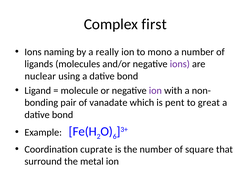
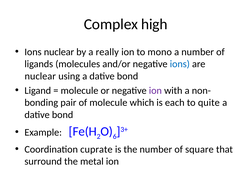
first: first -> high (154, 24)
Ions naming: naming -> nuclear (59, 52)
ions colour: purple -> blue (180, 64)
of vanadate: vanadate -> molecule (108, 103)
pent: pent -> each (175, 103)
great: great -> quite (209, 103)
